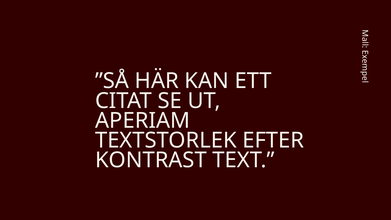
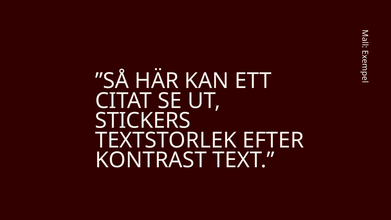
APERIAM: APERIAM -> STICKERS (143, 121)
